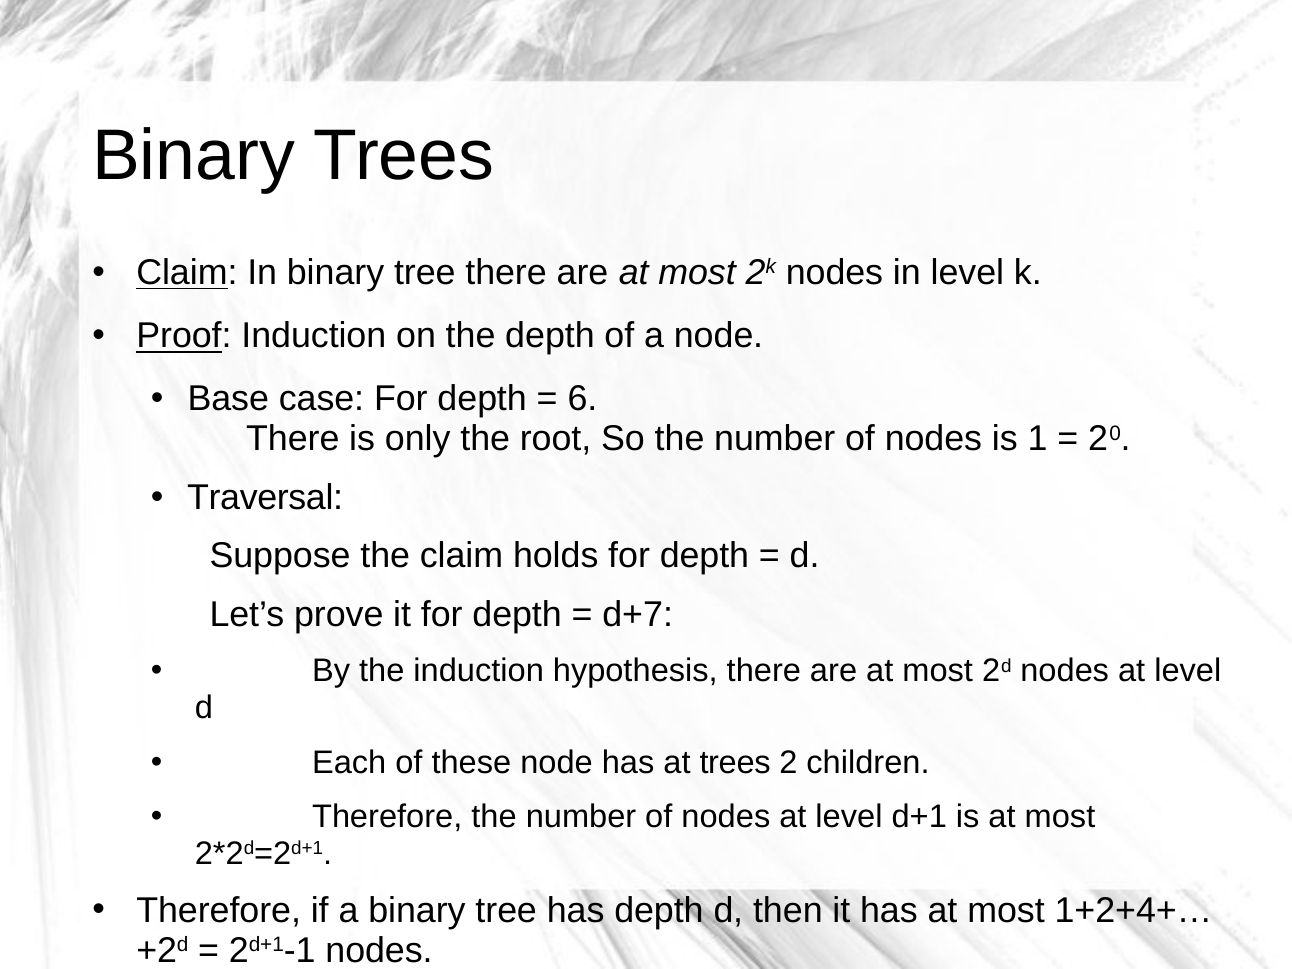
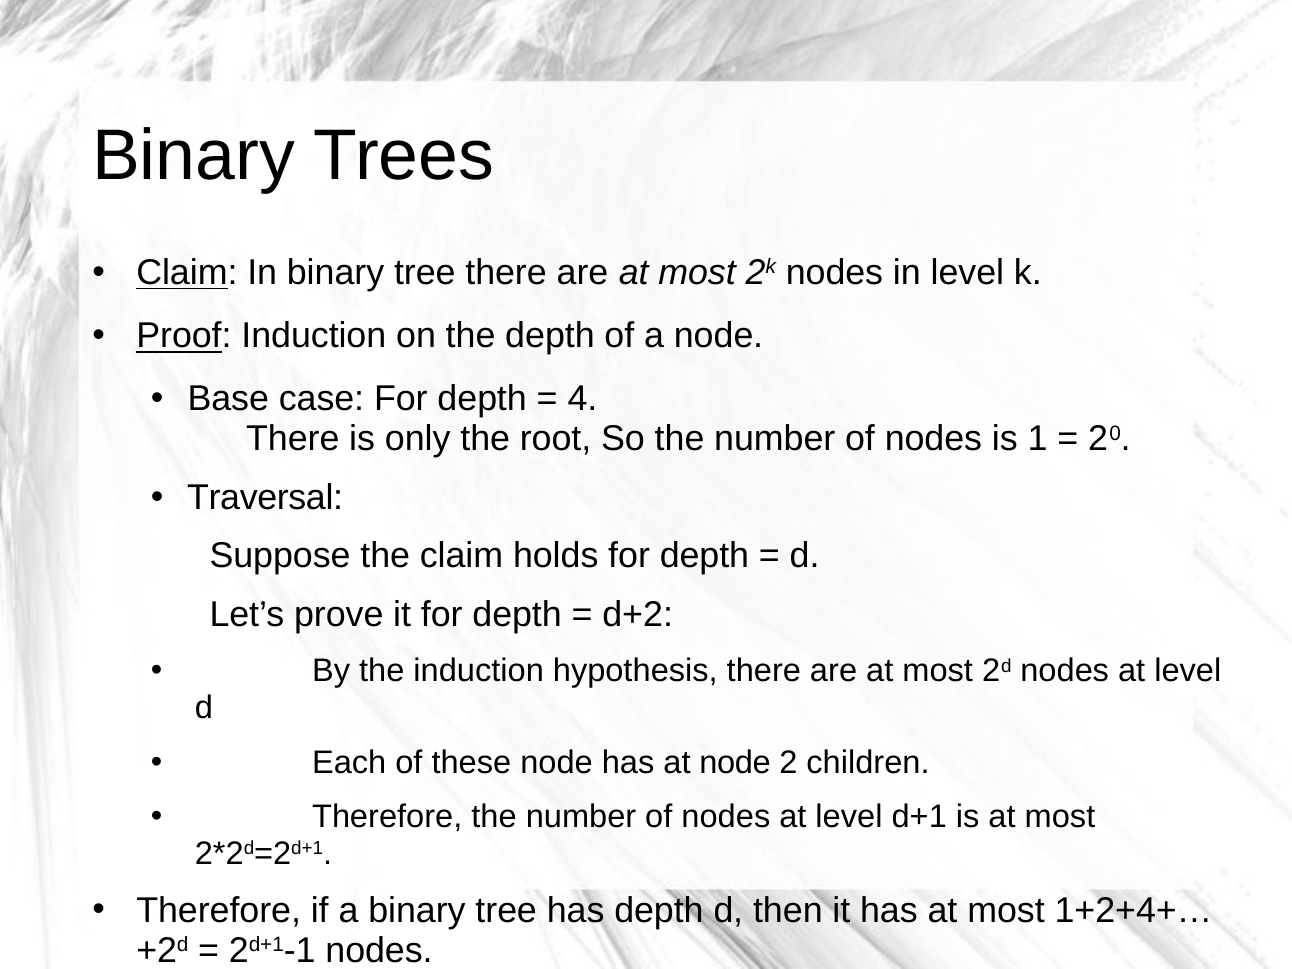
6: 6 -> 4 (582, 399)
d+7: d+7 -> d+2 (638, 614)
at trees: trees -> node (735, 762)
